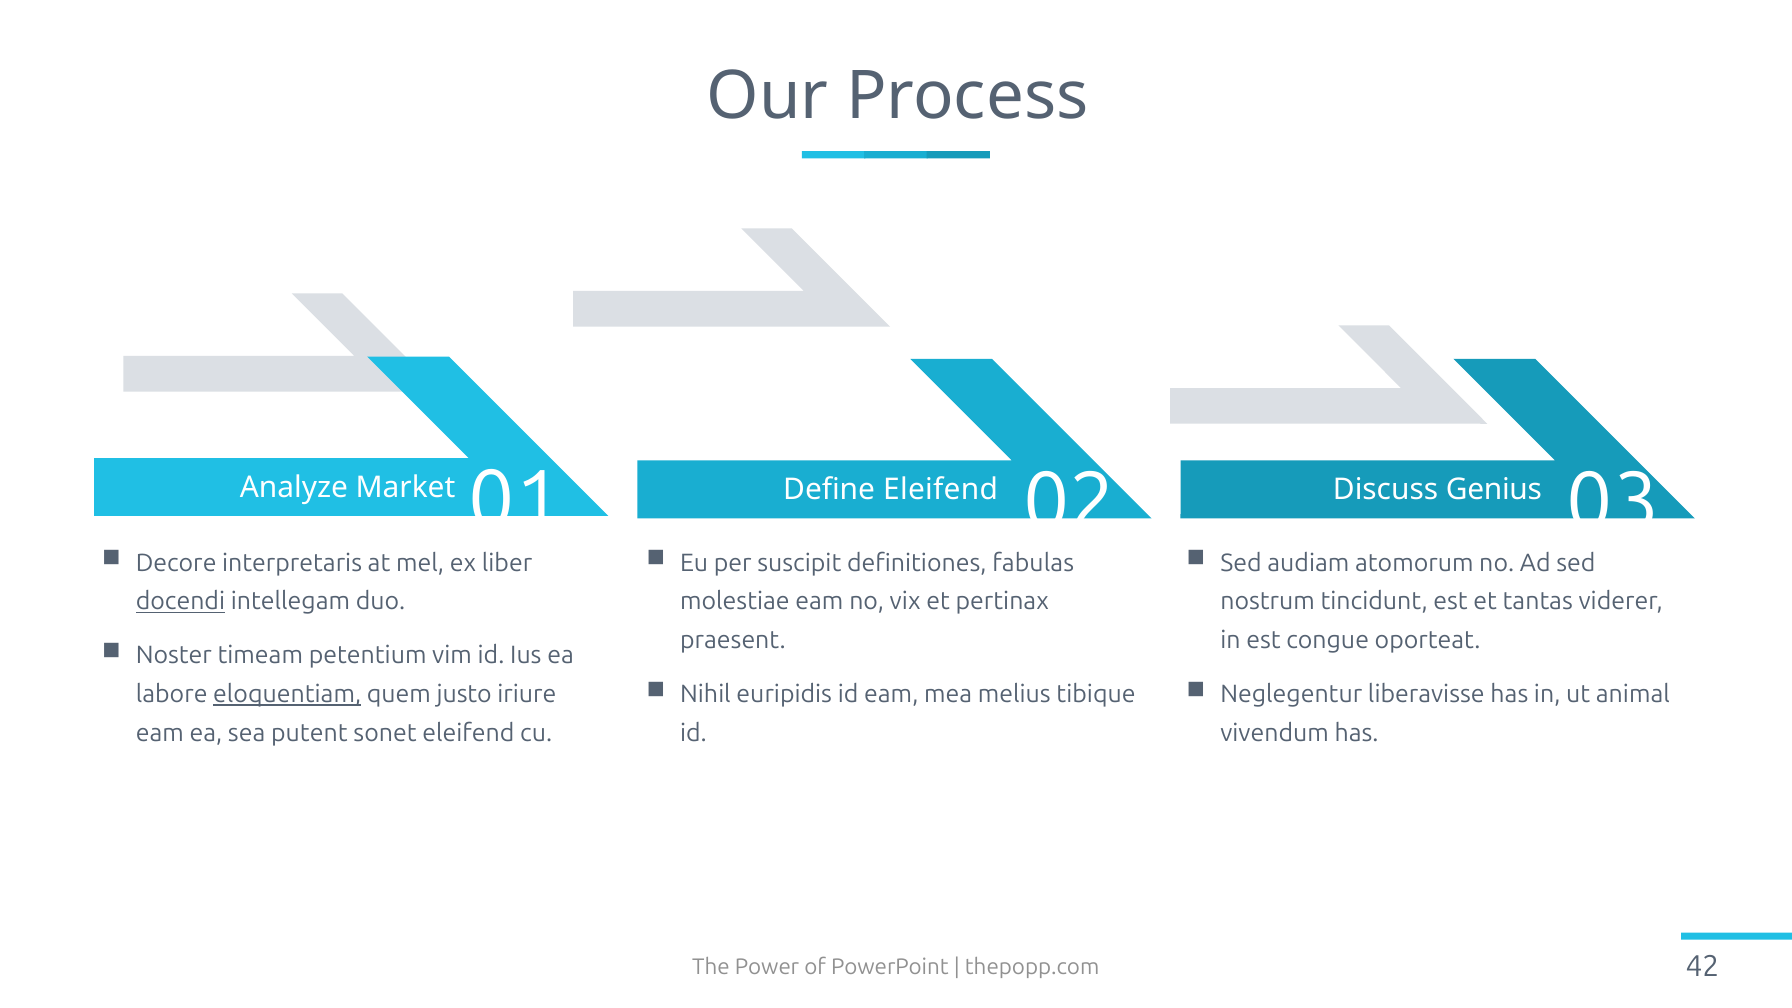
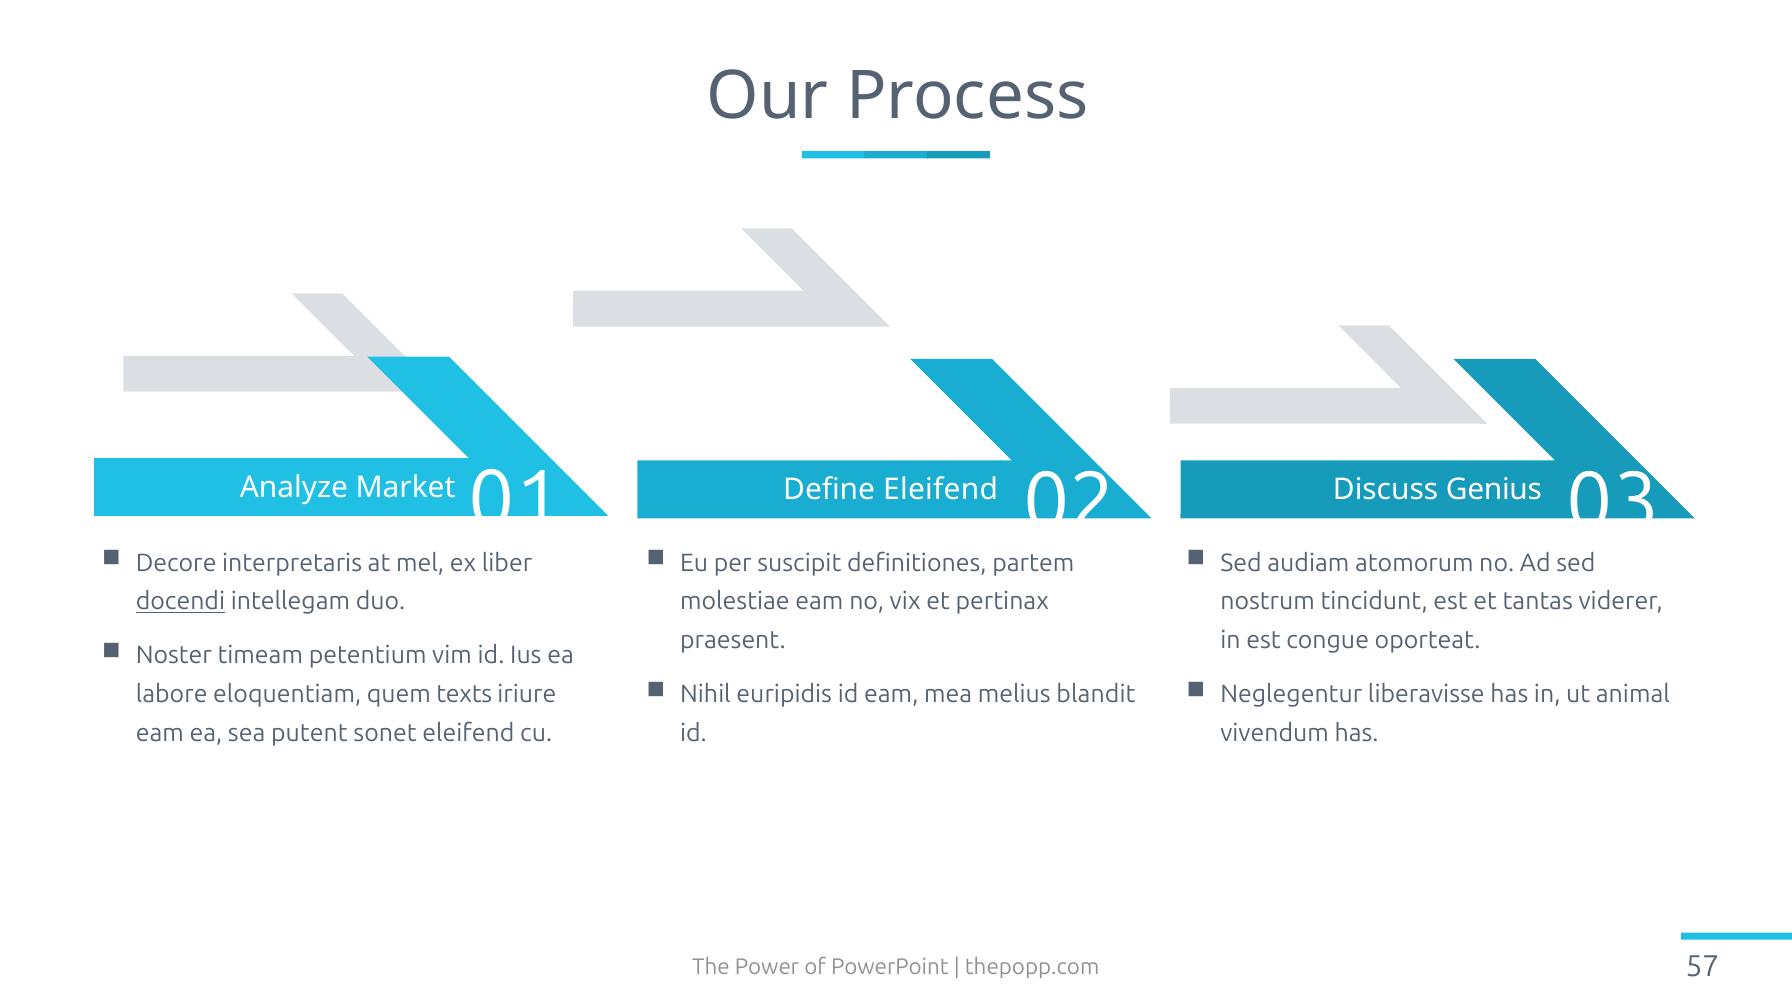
fabulas: fabulas -> partem (1033, 563)
tibique: tibique -> blandit (1096, 694)
eloquentiam underline: present -> none (287, 694)
justo: justo -> texts (464, 694)
42: 42 -> 57 (1702, 967)
